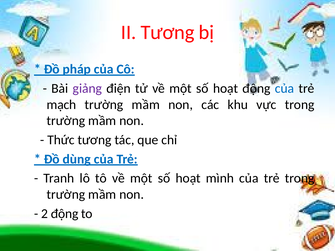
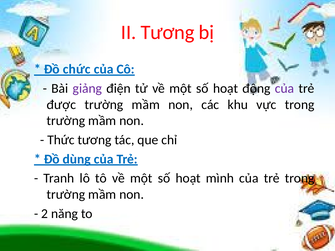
pháp: pháp -> chức (77, 69)
của colour: blue -> purple (285, 89)
mạch: mạch -> được (61, 105)
2 động: động -> năng (65, 214)
